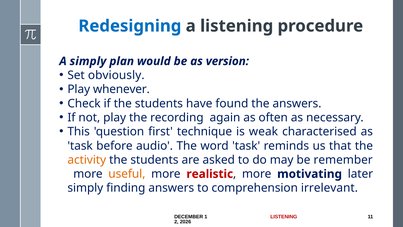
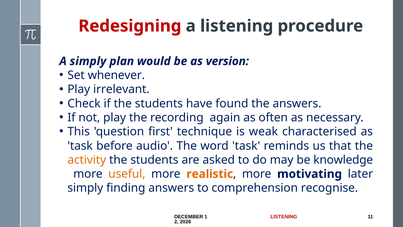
Redesigning colour: blue -> red (130, 26)
obviously: obviously -> whenever (116, 75)
whenever: whenever -> irrelevant (121, 89)
remember: remember -> knowledge (343, 160)
realistic colour: red -> orange (210, 174)
irrelevant: irrelevant -> recognise (329, 188)
